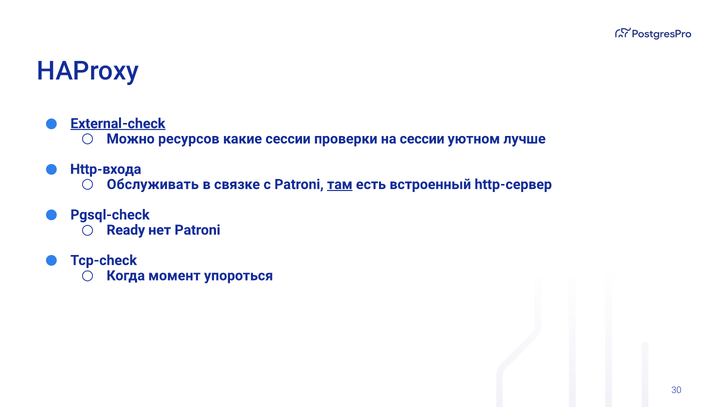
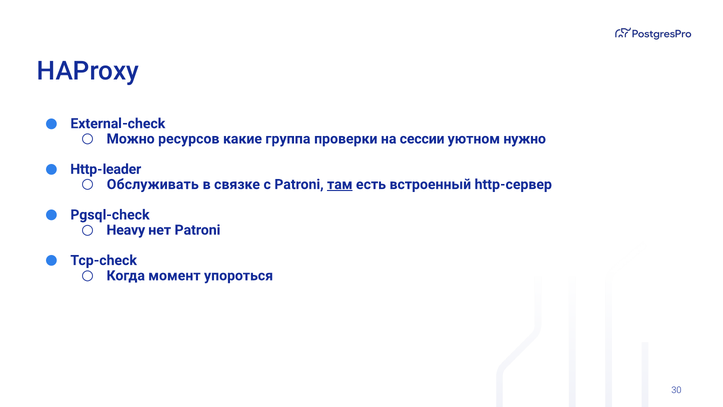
External-check underline: present -> none (118, 124)
какие сессии: сессии -> группа (288, 139)
лучше: лучше -> нужно (525, 139)
Http-входа: Http-входа -> Http-leader (106, 169)
Ready: Ready -> Heavy (126, 230)
